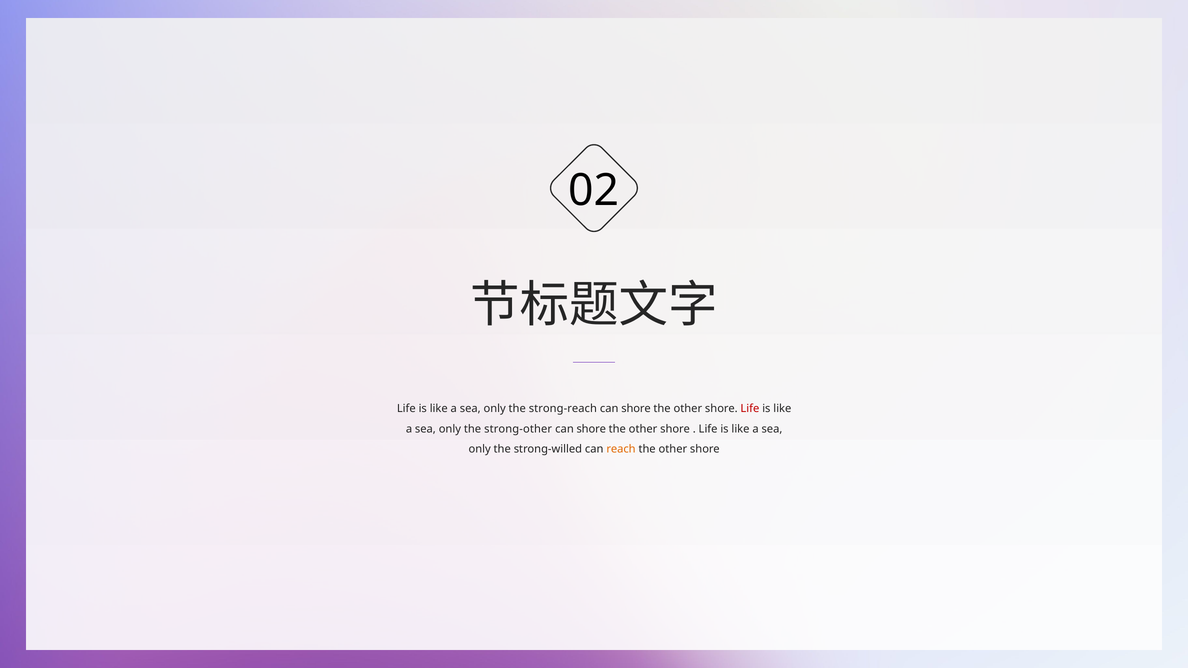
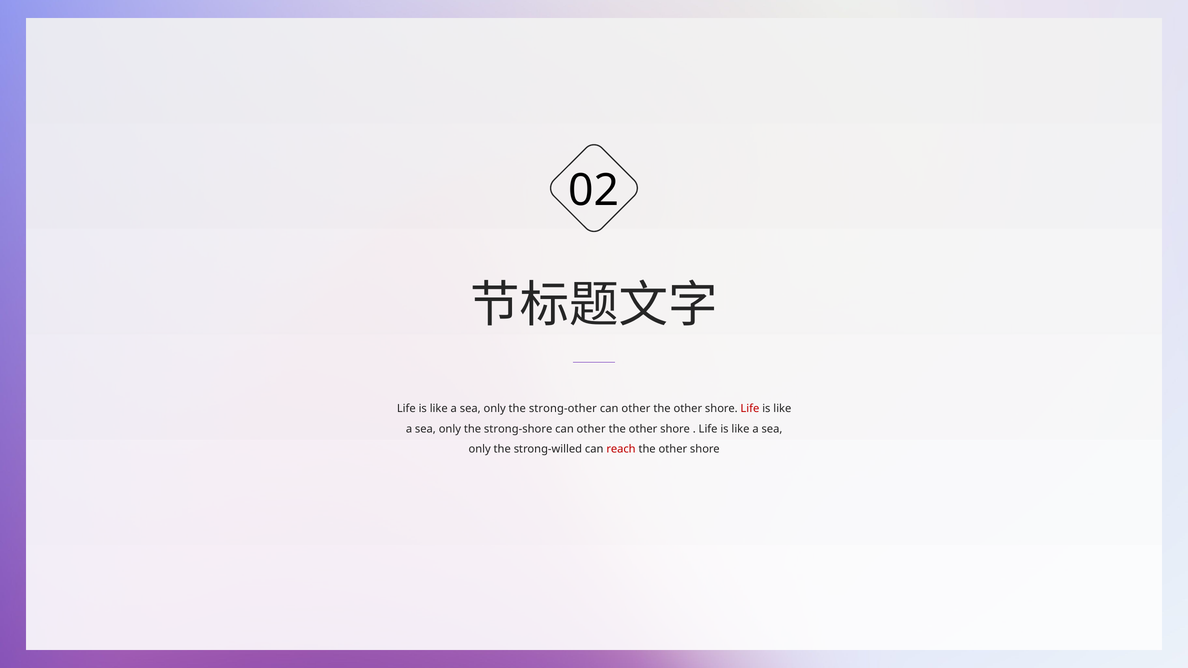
strong-reach: strong-reach -> strong-other (563, 409)
shore: shore -> other (636, 409)
strong-other: strong-other -> strong-shore (518, 429)
shore: shore -> other (591, 429)
reach colour: orange -> red (621, 449)
